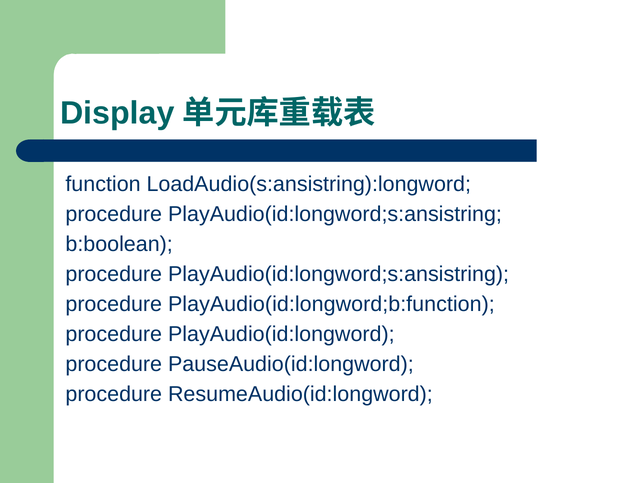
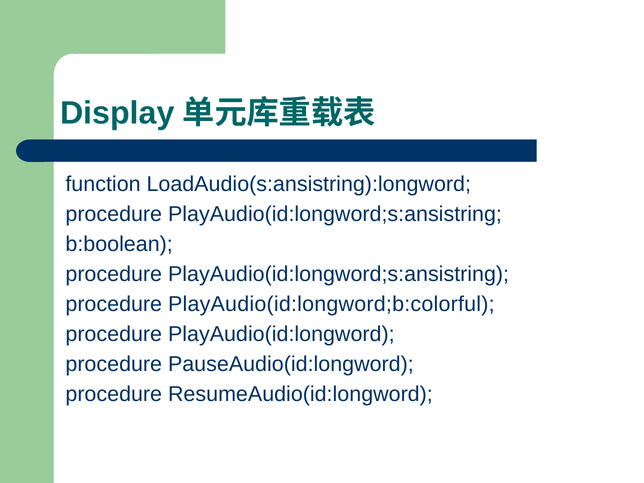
PlayAudio(id:longword;b:function: PlayAudio(id:longword;b:function -> PlayAudio(id:longword;b:colorful (331, 304)
